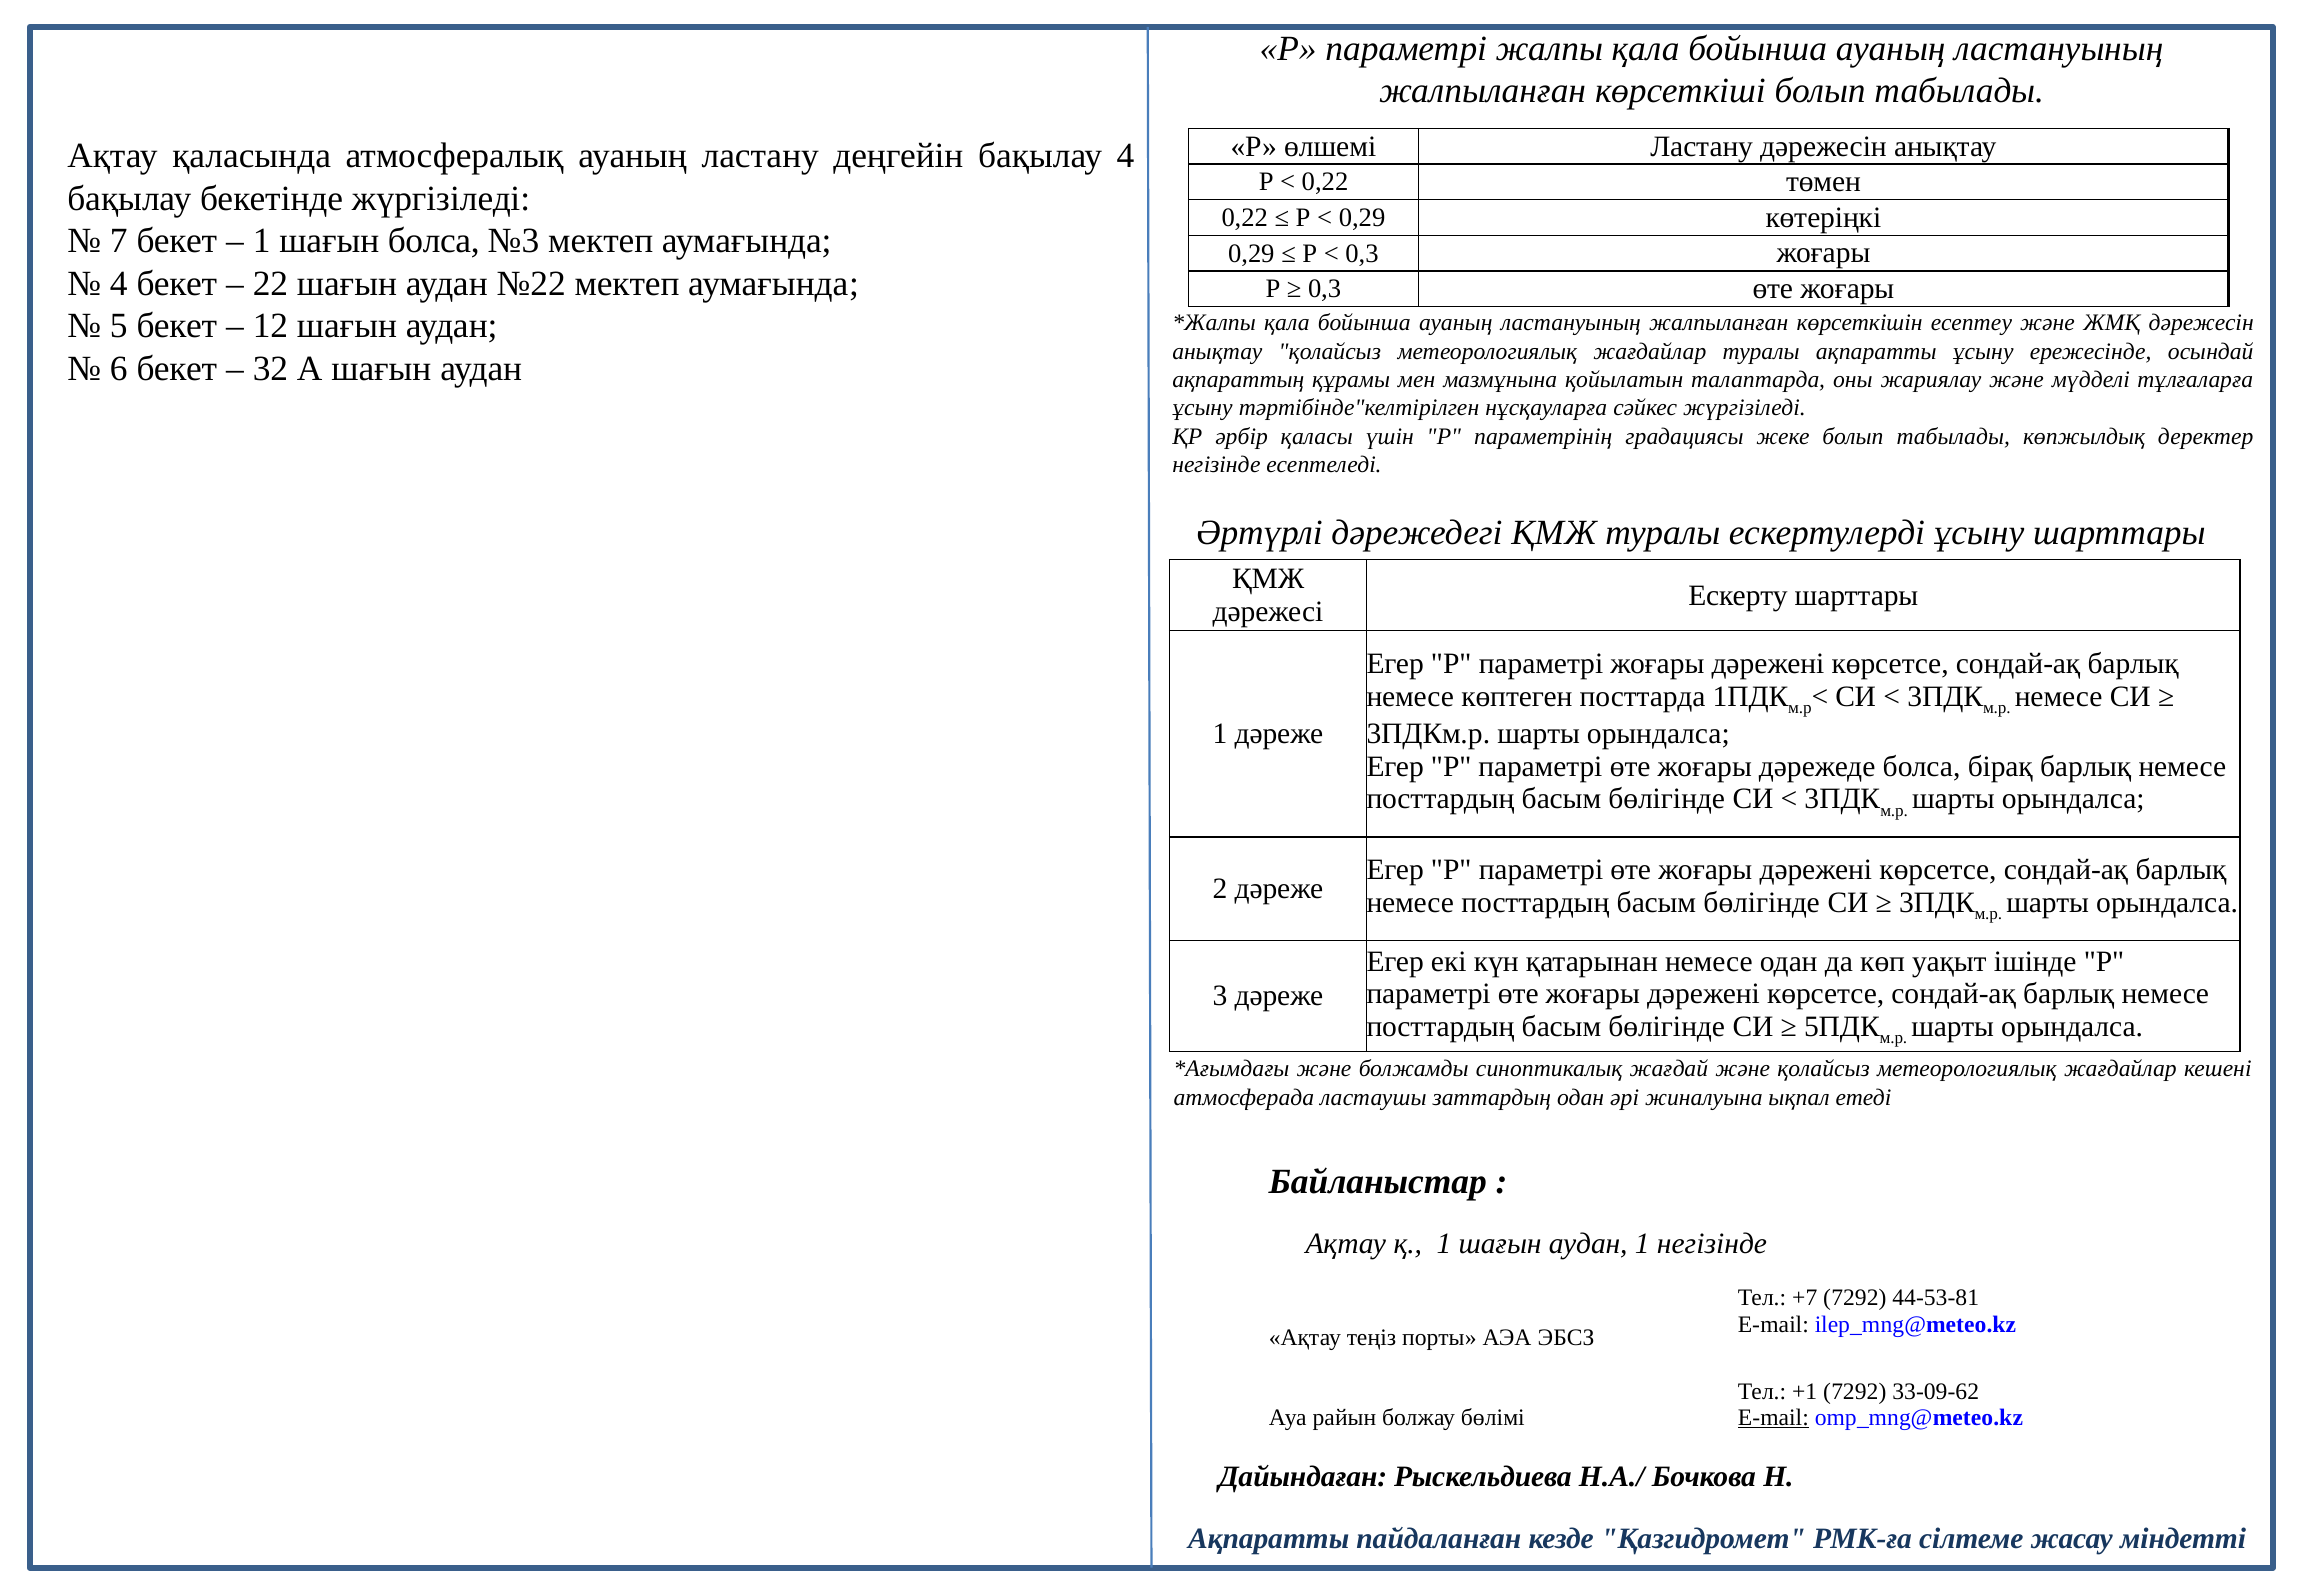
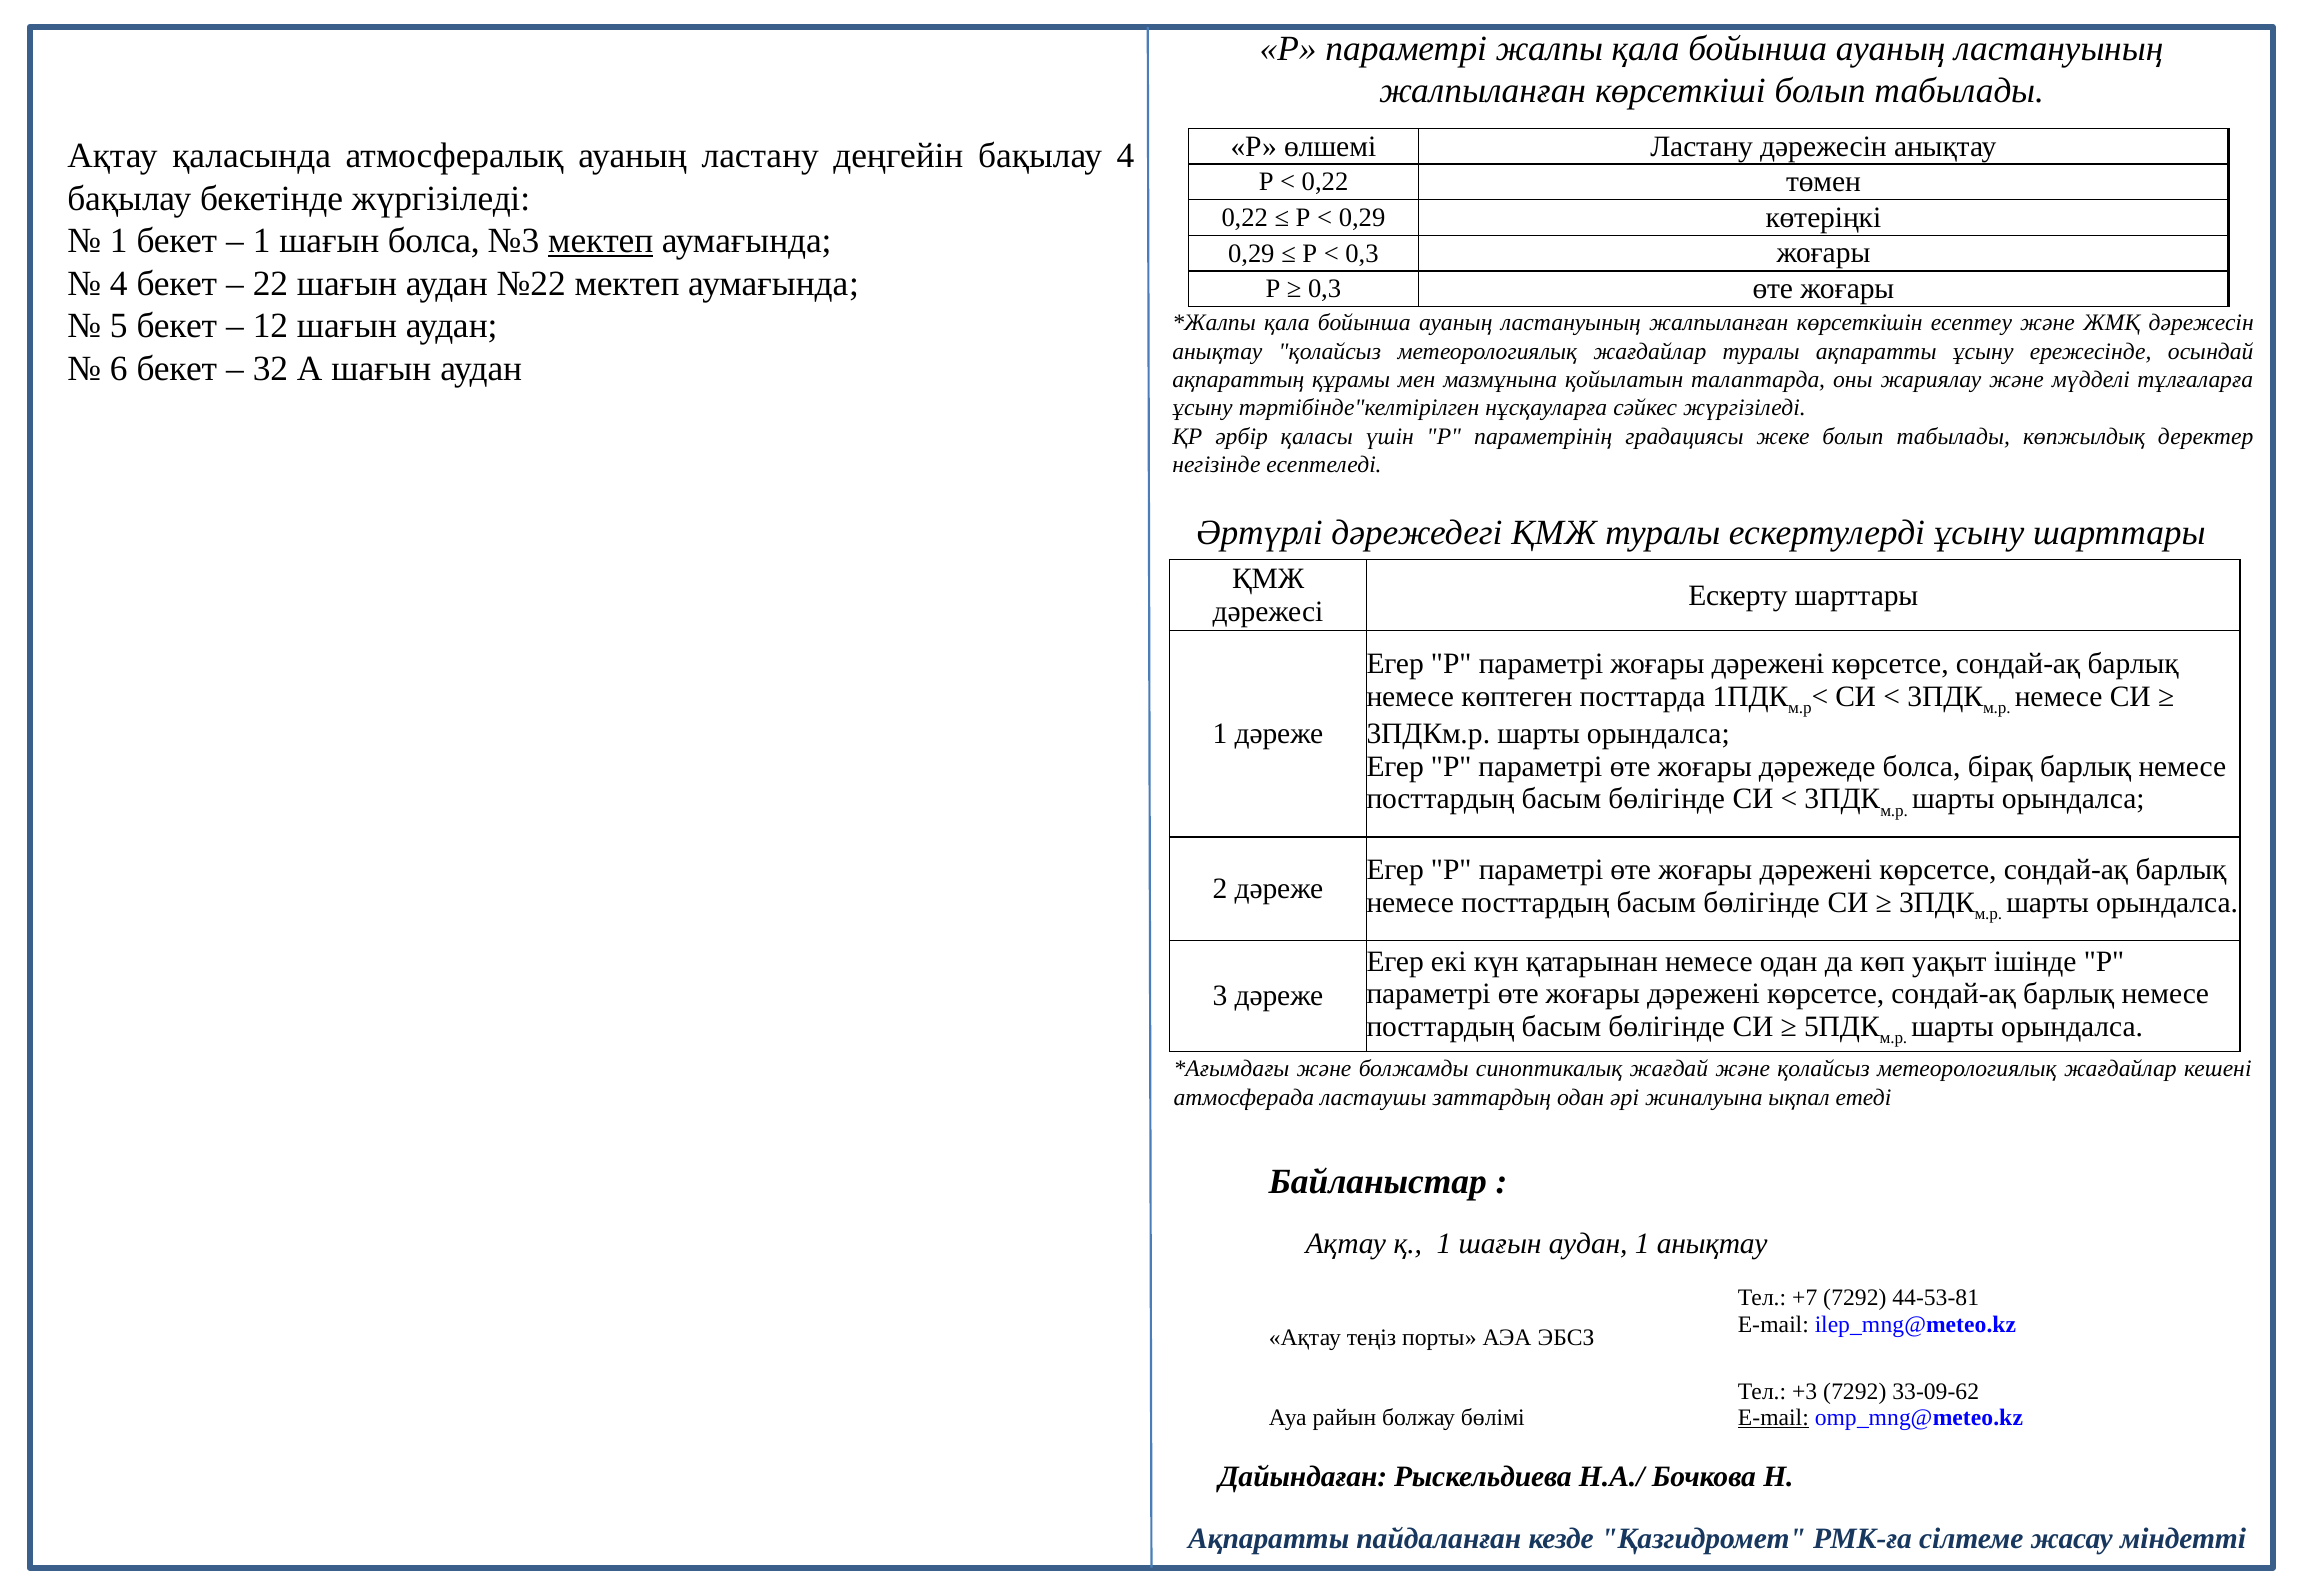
7: 7 -> 1 (119, 241)
мектеп underline: none -> present (601, 241)
1 негізінде: негізінде -> анықтау (1712, 1243)
+1: +1 -> +3 (1805, 1391)
